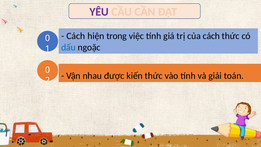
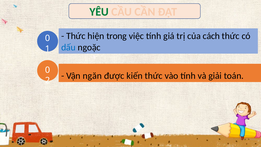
YÊU colour: purple -> green (99, 12)
Cách: Cách -> Thức (76, 36)
nhau: nhau -> ngăn (92, 76)
